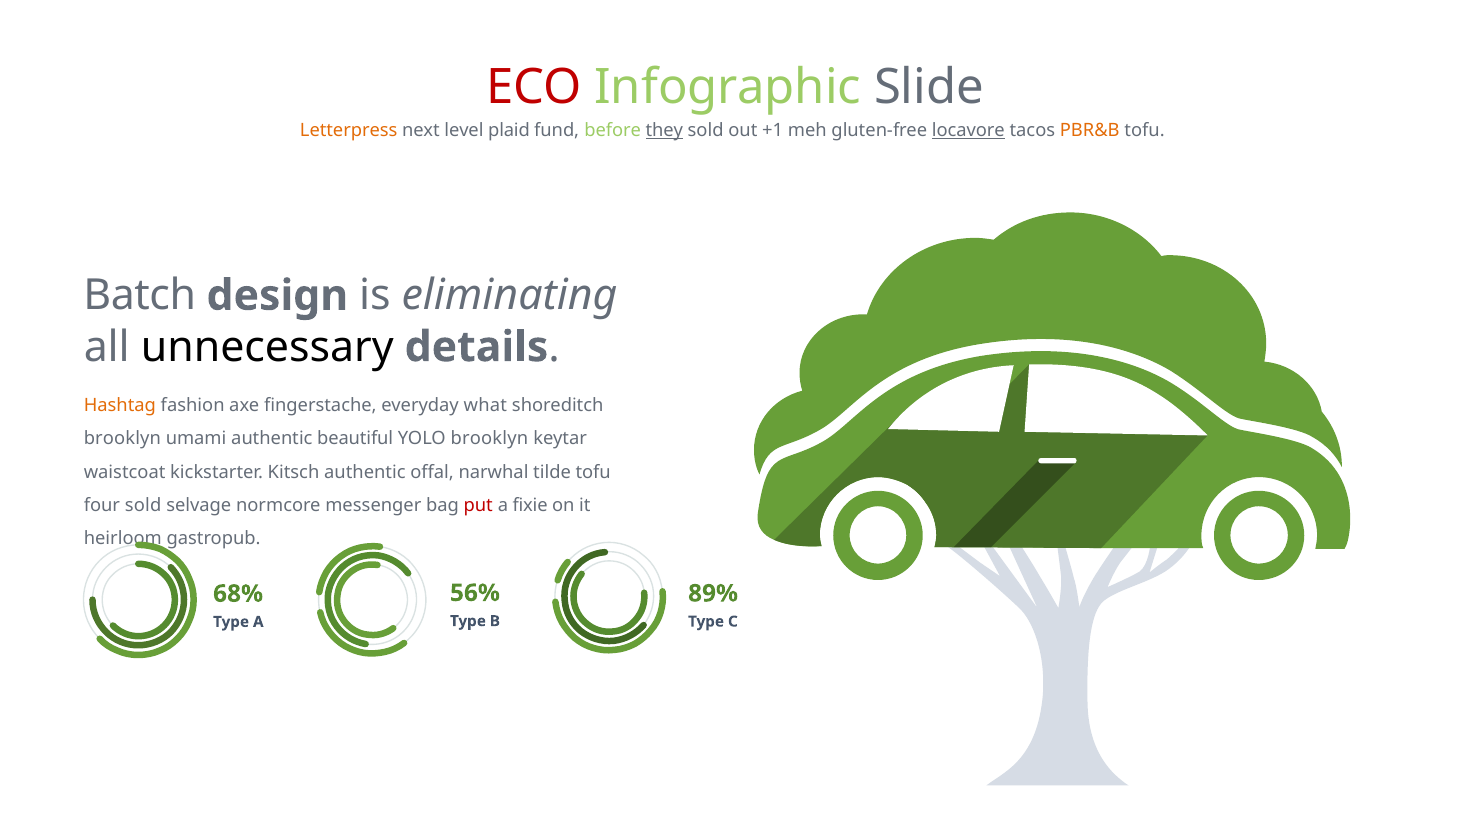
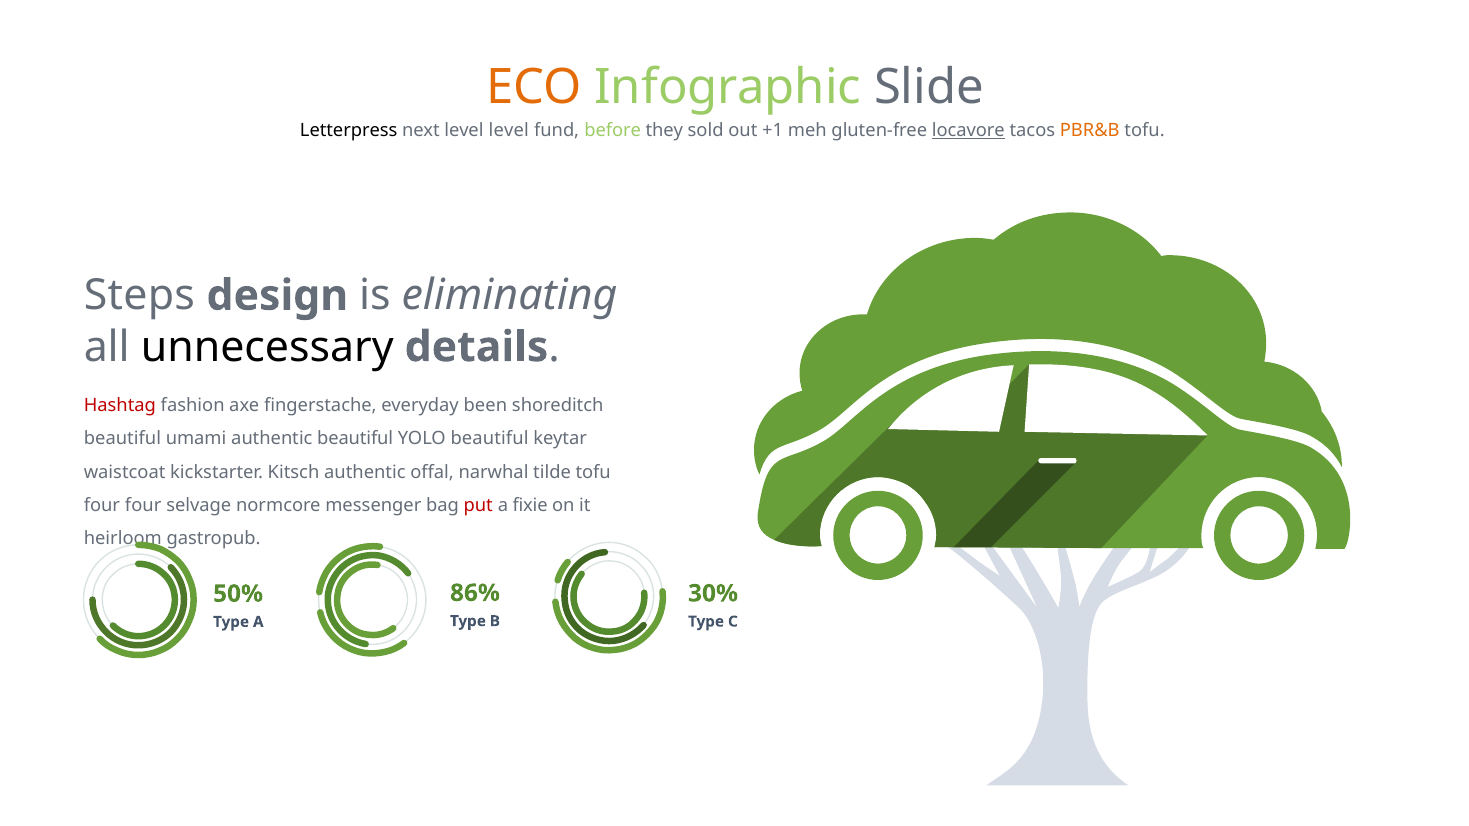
ECO colour: red -> orange (534, 87)
Letterpress colour: orange -> black (349, 131)
level plaid: plaid -> level (509, 131)
they underline: present -> none (664, 131)
Batch: Batch -> Steps (139, 296)
Hashtag colour: orange -> red (120, 406)
what: what -> been (485, 406)
brooklyn: brooklyn -> beautiful (122, 439)
YOLO brooklyn: brooklyn -> beautiful (489, 439)
four sold: sold -> four (143, 505)
56%: 56% -> 86% (475, 593)
89%: 89% -> 30% (713, 594)
68%: 68% -> 50% (238, 594)
